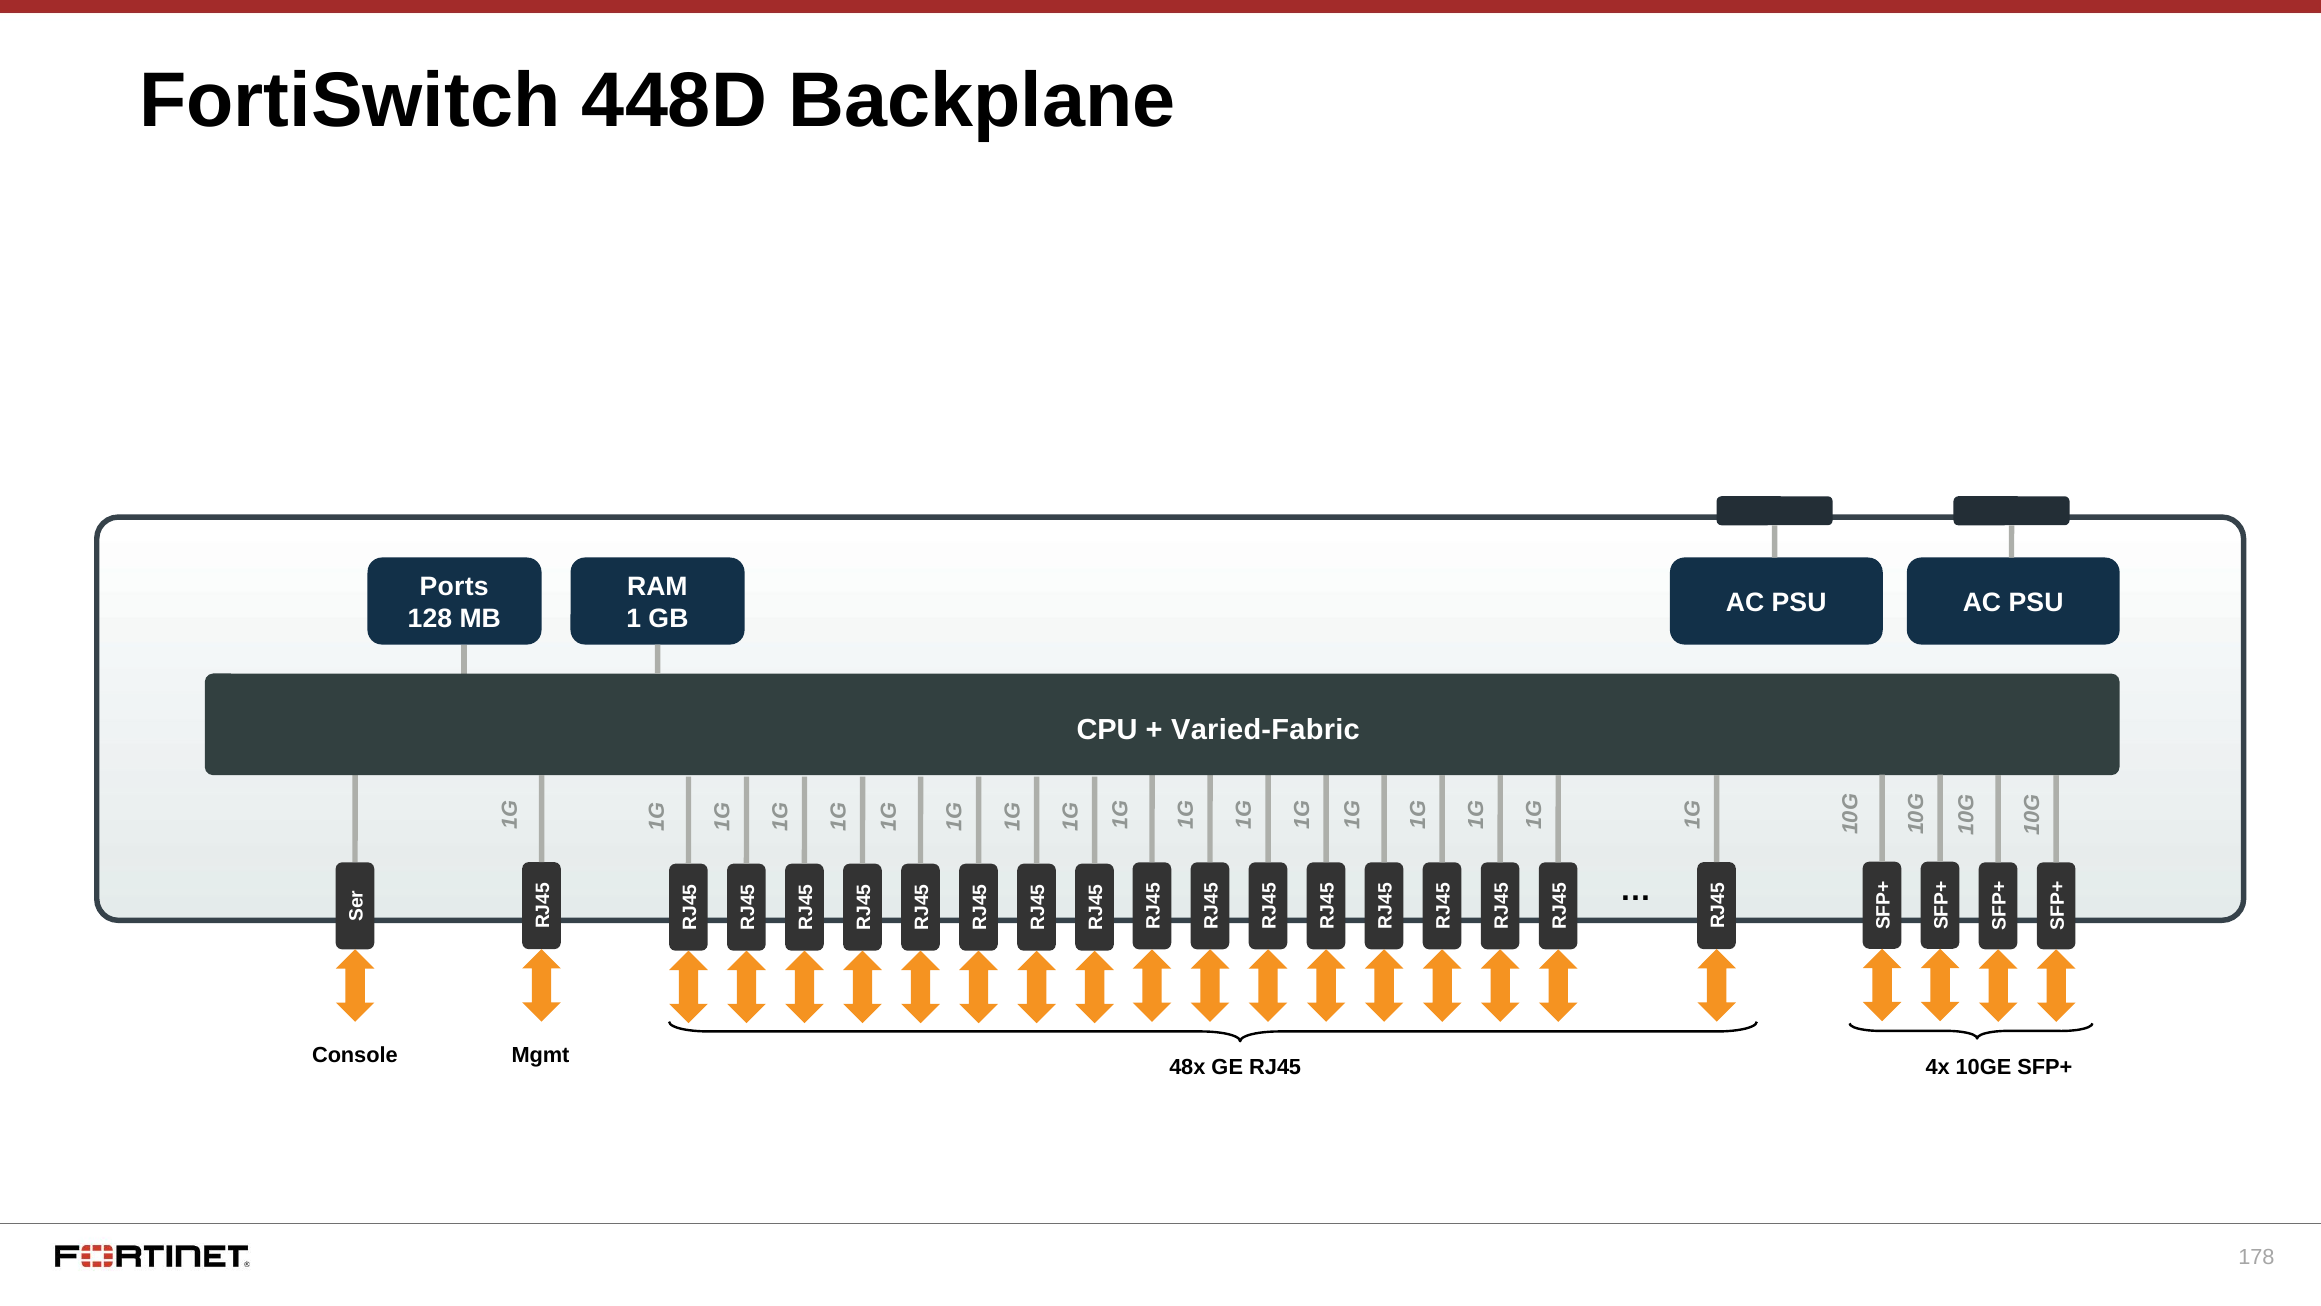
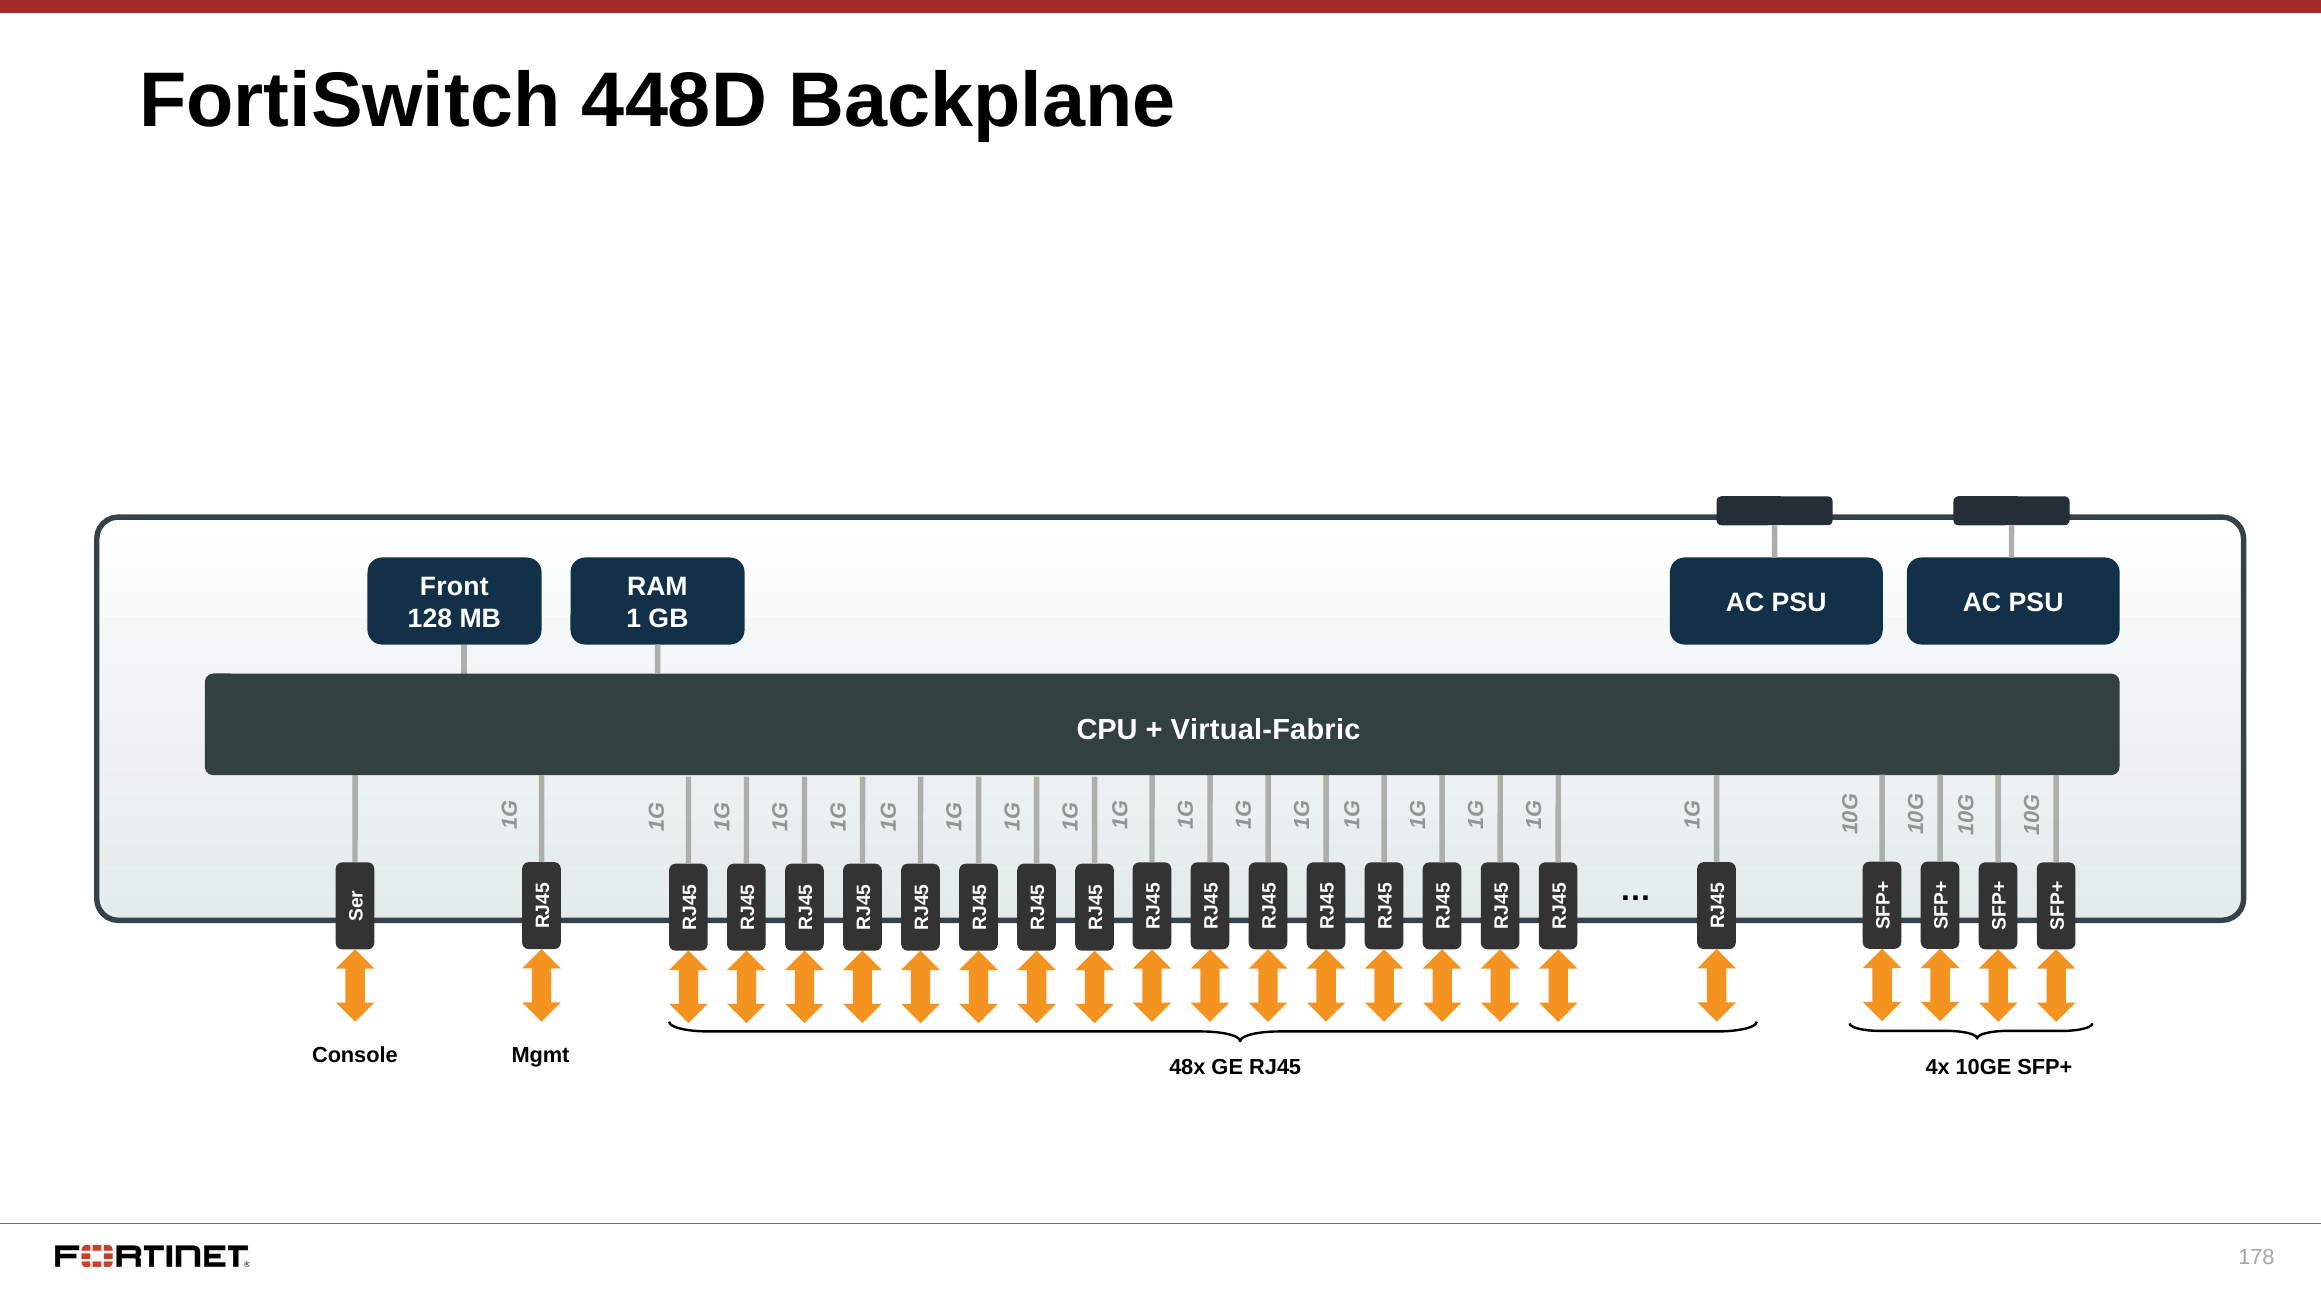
Ports: Ports -> Front (454, 587)
Varied-Fabric: Varied-Fabric -> Virtual-Fabric (1266, 730)
